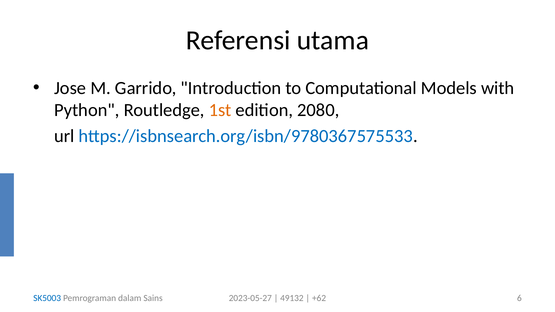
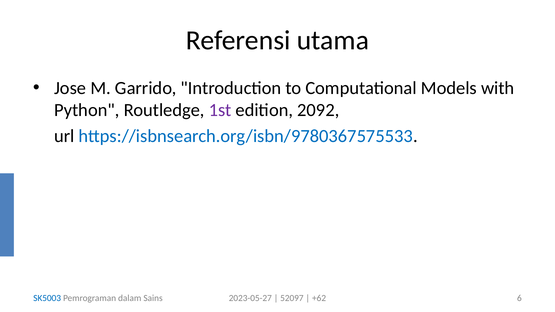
1st colour: orange -> purple (220, 110)
2080: 2080 -> 2092 (318, 110)
49132: 49132 -> 52097 (292, 298)
